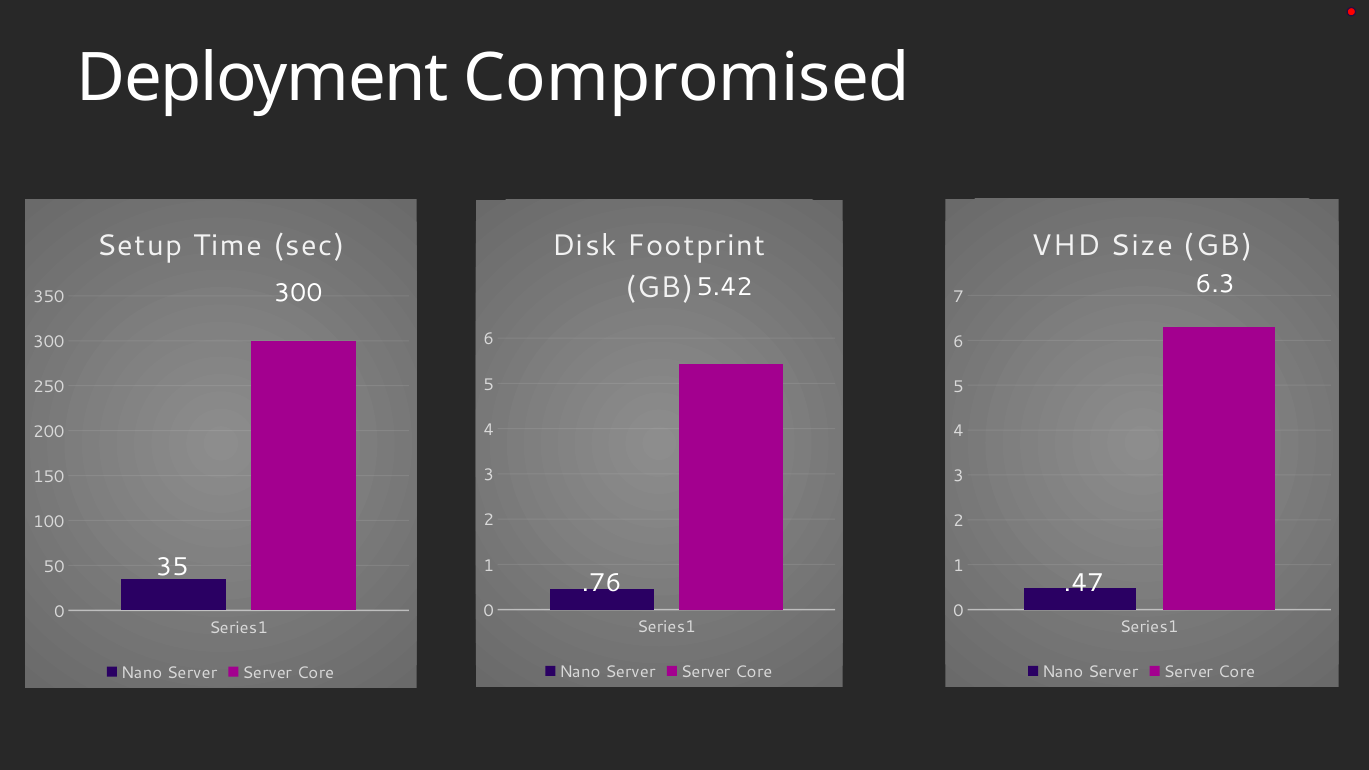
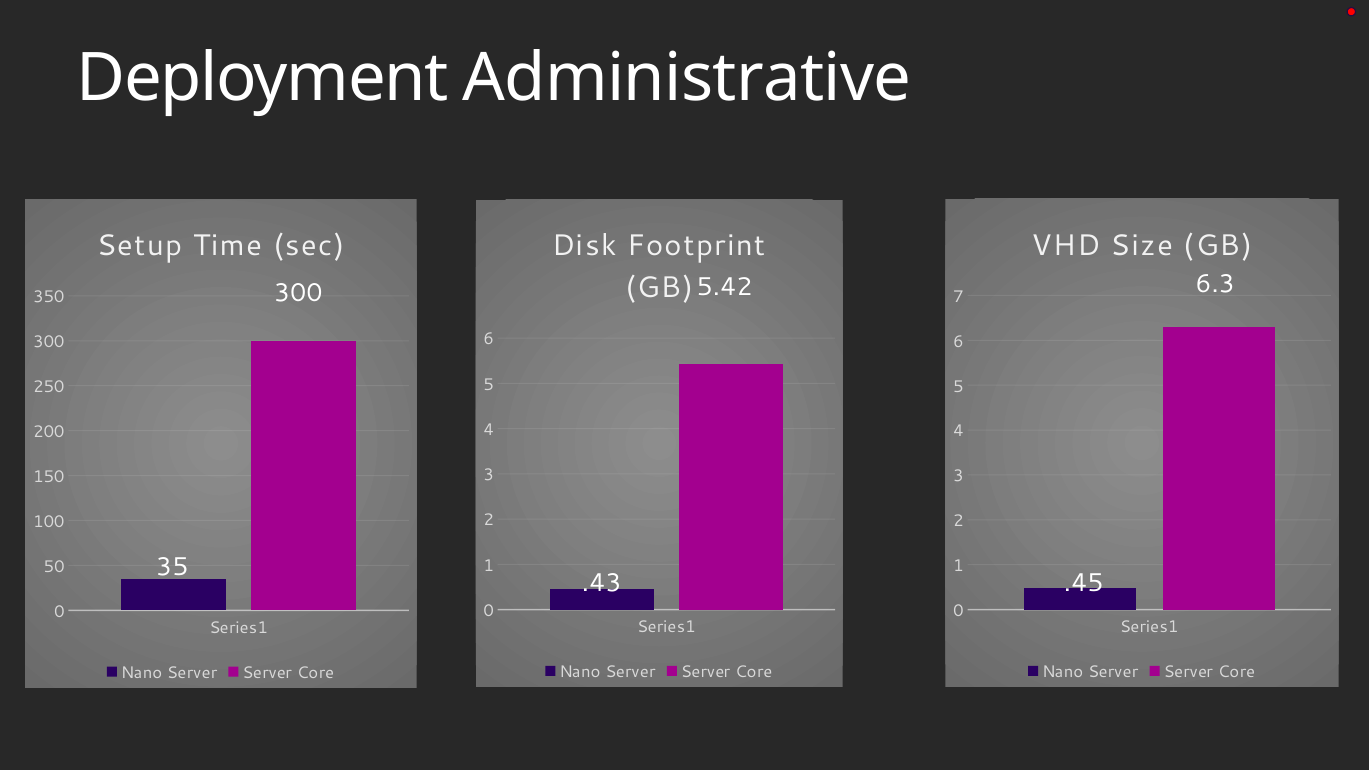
Compromised: Compromised -> Administrative (687, 78)
.76: .76 -> .43 (602, 583)
.47: .47 -> .45 (1084, 583)
